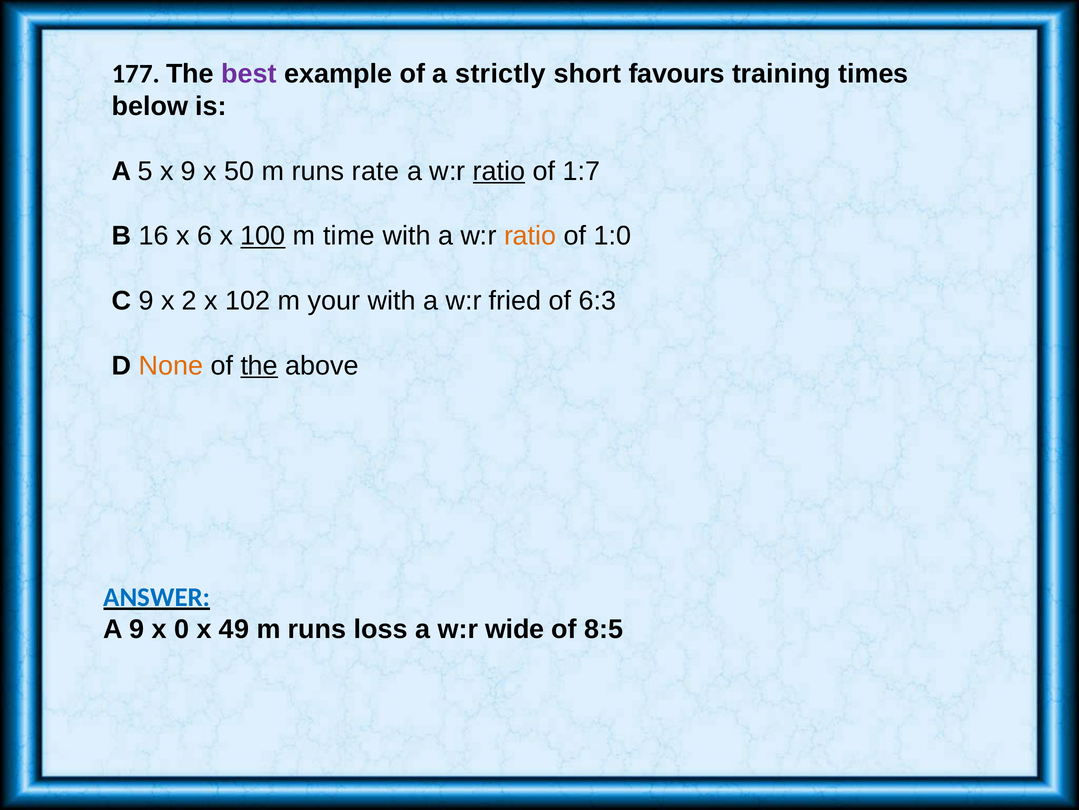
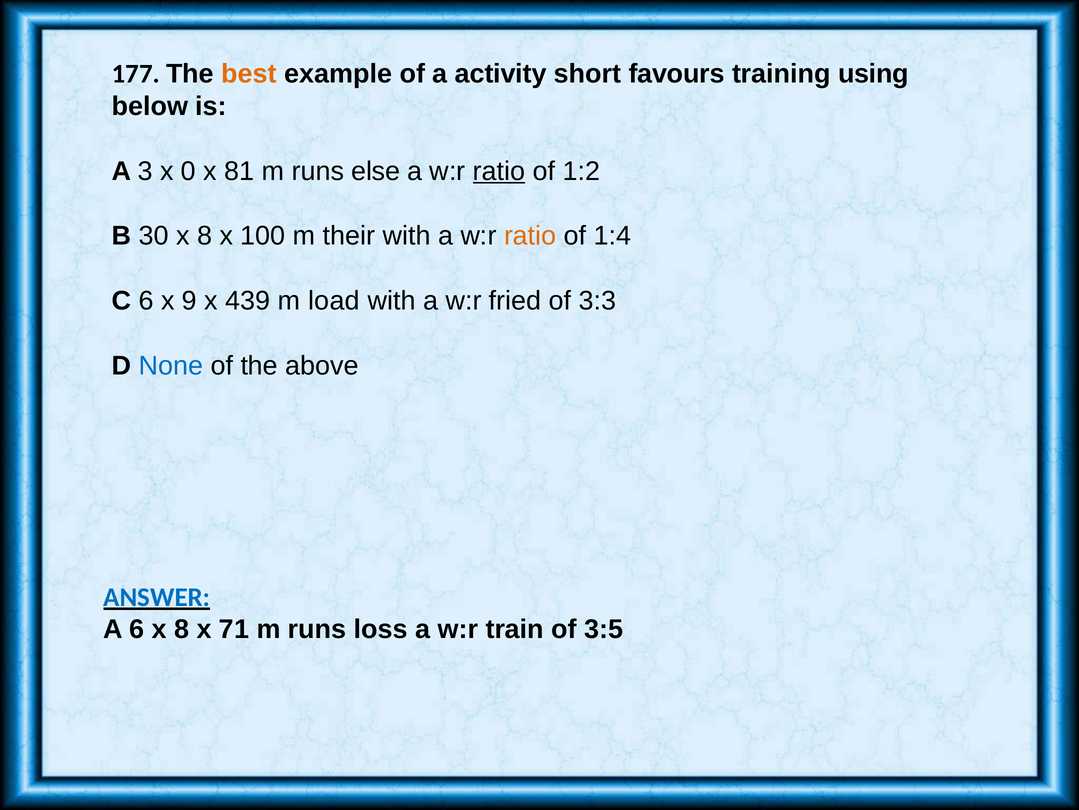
best colour: purple -> orange (249, 74)
strictly: strictly -> activity (501, 74)
times: times -> using (873, 74)
5: 5 -> 3 (145, 171)
x 9: 9 -> 0 (188, 171)
50: 50 -> 81 (239, 171)
rate: rate -> else (376, 171)
1:7: 1:7 -> 1:2 (581, 171)
16: 16 -> 30 (154, 236)
6: 6 -> 8 (205, 236)
100 underline: present -> none (263, 236)
time: time -> their (349, 236)
1:0: 1:0 -> 1:4 (612, 236)
C 9: 9 -> 6 (146, 301)
2: 2 -> 9 (189, 301)
102: 102 -> 439 (248, 301)
your: your -> load (334, 301)
6:3: 6:3 -> 3:3 (598, 301)
None colour: orange -> blue (171, 365)
the underline: present -> none (259, 365)
A 9: 9 -> 6 (137, 629)
0: 0 -> 8 (182, 629)
49: 49 -> 71 (234, 629)
wide: wide -> train (515, 629)
8:5: 8:5 -> 3:5 (604, 629)
